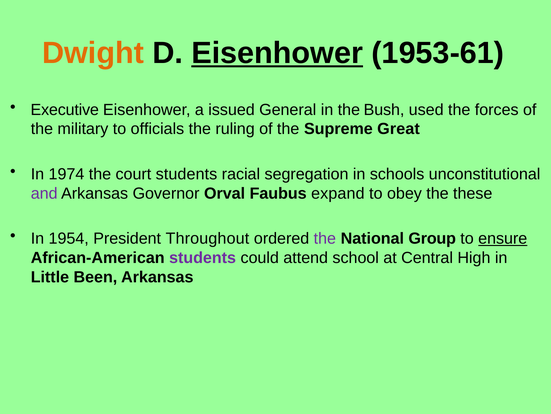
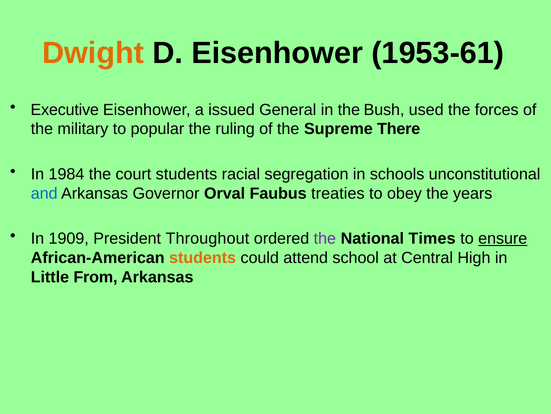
Eisenhower underline: present -> none (277, 53)
officials: officials -> popular (157, 129)
Great: Great -> There (399, 129)
1974: 1974 -> 1984 (66, 174)
and colour: purple -> blue (44, 193)
expand: expand -> treaties (338, 193)
these: these -> years (473, 193)
1954: 1954 -> 1909 (69, 238)
Group: Group -> Times (432, 238)
students colour: purple -> orange (203, 257)
Been: Been -> From (95, 277)
